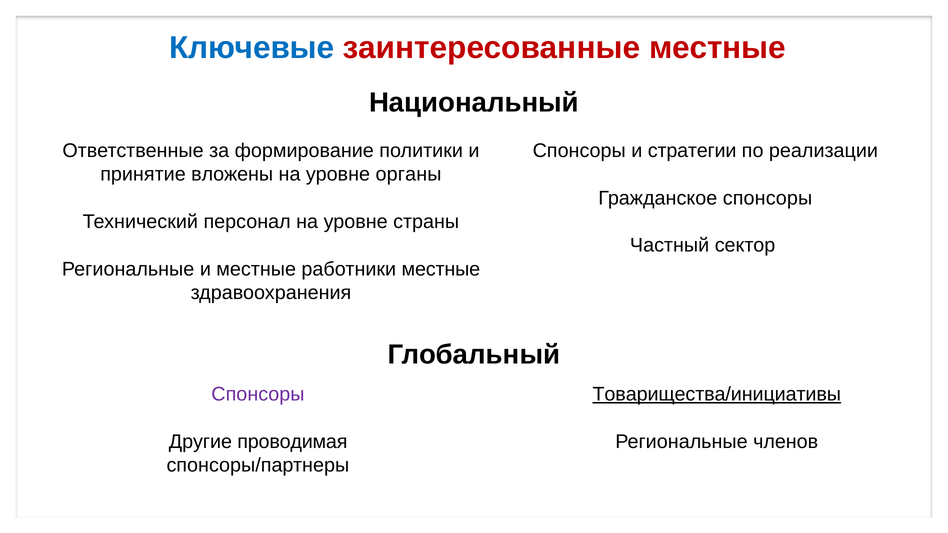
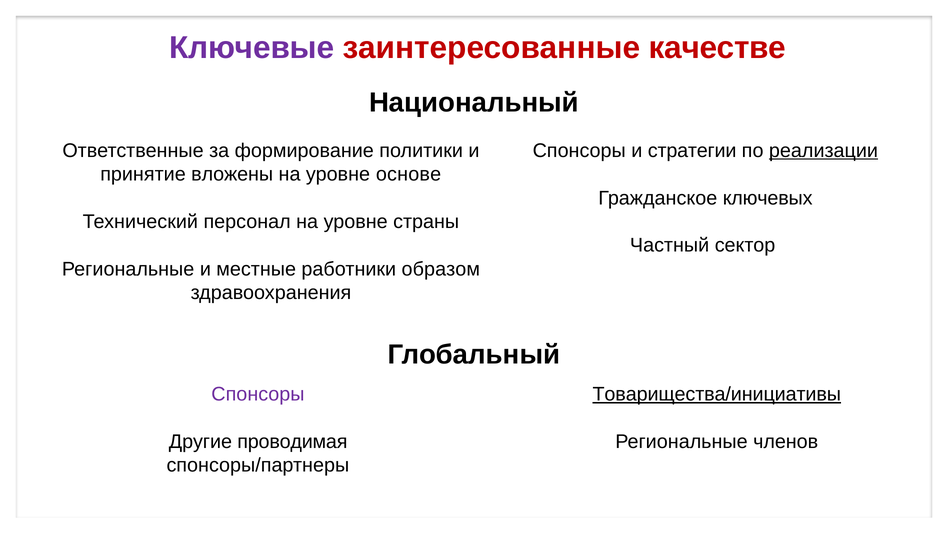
Ключевые colour: blue -> purple (252, 48)
заинтересованные местные: местные -> качестве (718, 48)
реализации underline: none -> present (823, 151)
органы: органы -> основе (409, 174)
Гражданское спонсоры: спонсоры -> ключевых (768, 198)
работники местные: местные -> образом (441, 269)
